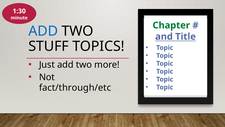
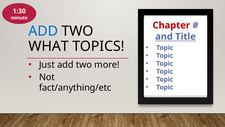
Chapter colour: green -> red (171, 25)
STUFF: STUFF -> WHAT (49, 46)
fact/through/etc: fact/through/etc -> fact/anything/etc (75, 88)
